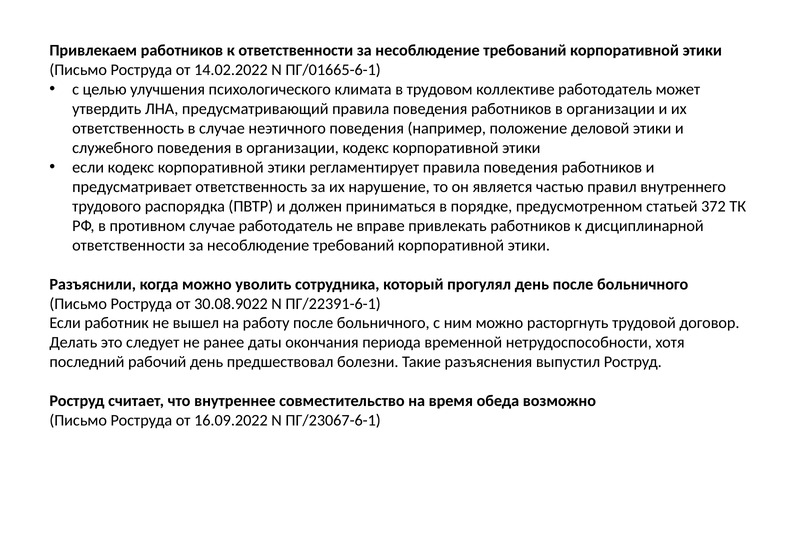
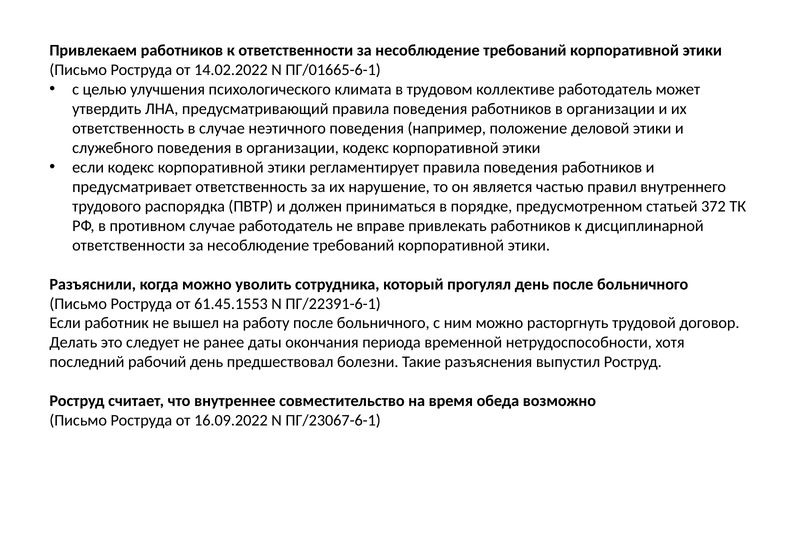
30.08.9022: 30.08.9022 -> 61.45.1553 (231, 303)
